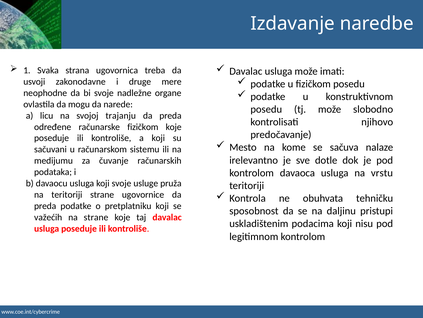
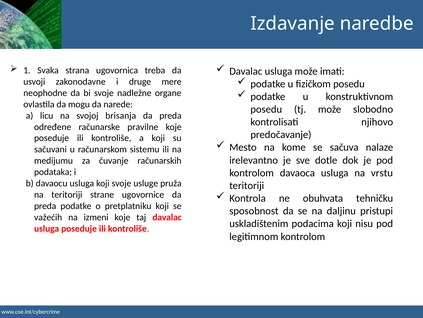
trajanju: trajanju -> brisanja (121, 115)
računarske fizičkom: fizičkom -> pravilne (143, 127)
na strane: strane -> izmeni (96, 217)
